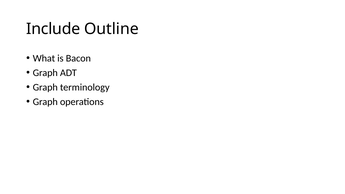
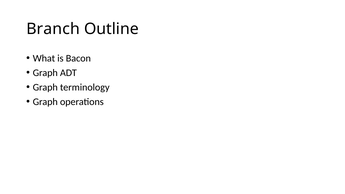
Include: Include -> Branch (53, 29)
